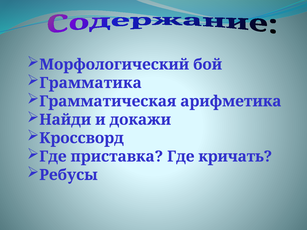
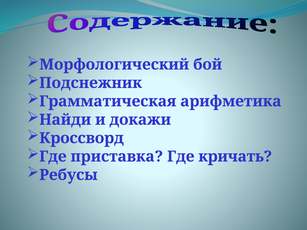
Грамматика: Грамматика -> Подснежник (91, 83)
